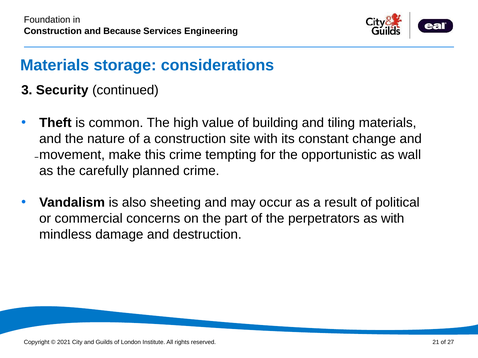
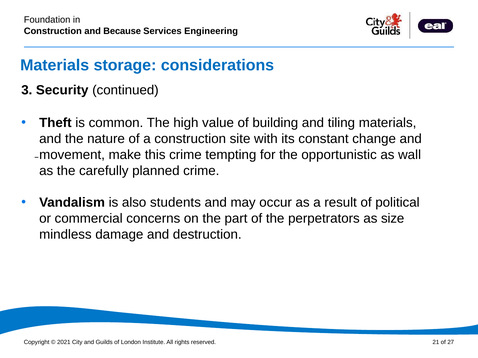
sheeting: sheeting -> students (175, 203)
as with: with -> size (393, 219)
